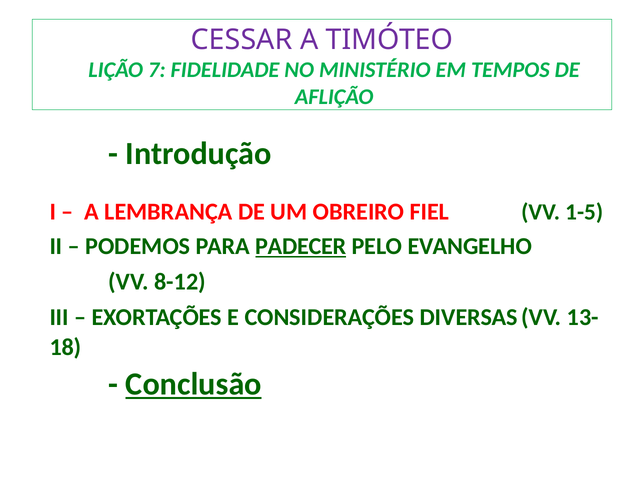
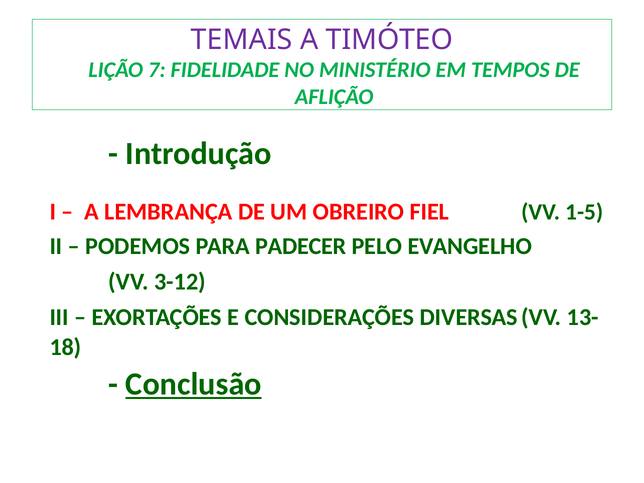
CESSAR: CESSAR -> TEMAIS (242, 40)
PADECER underline: present -> none (301, 246)
8-12: 8-12 -> 3-12 (180, 282)
